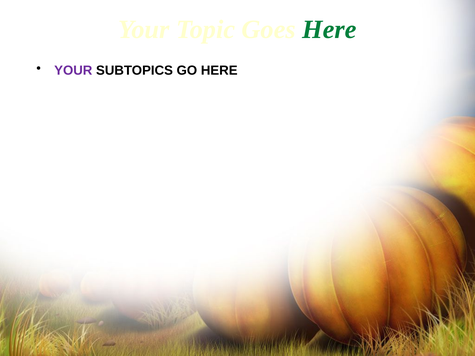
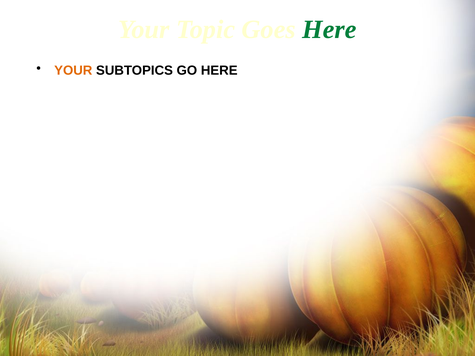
YOUR colour: purple -> orange (73, 71)
